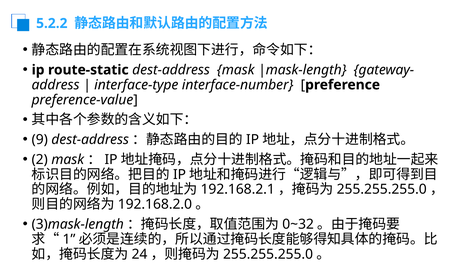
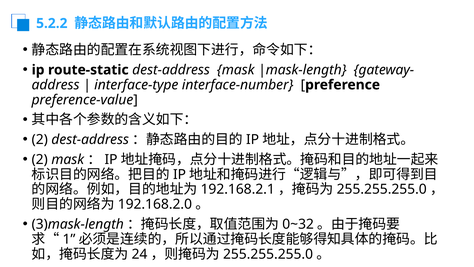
9: 9 -> 2 (40, 139)
